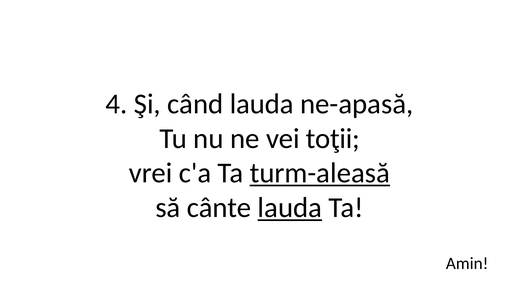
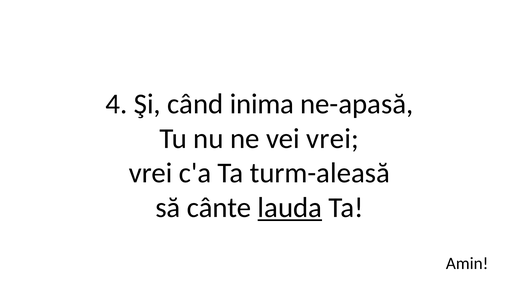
când lauda: lauda -> inima (262, 104)
vei toţii: toţii -> vrei (333, 138)
turm-aleasă underline: present -> none (320, 173)
